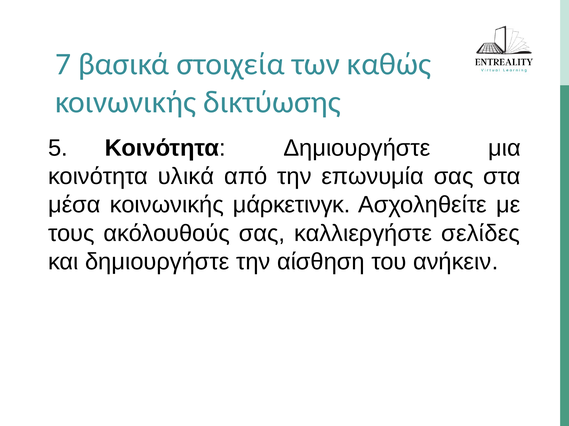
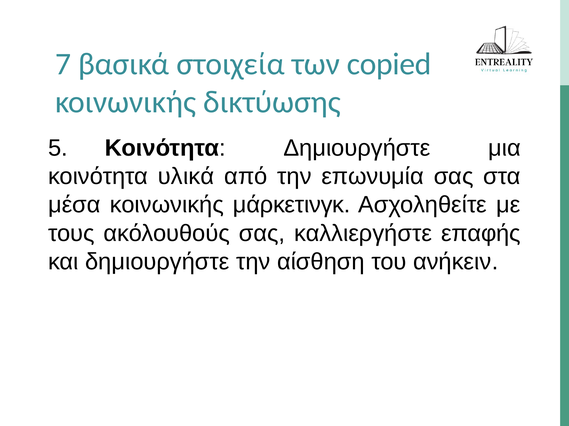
καθώς: καθώς -> copied (389, 64)
σελίδες: σελίδες -> επαφής (481, 234)
